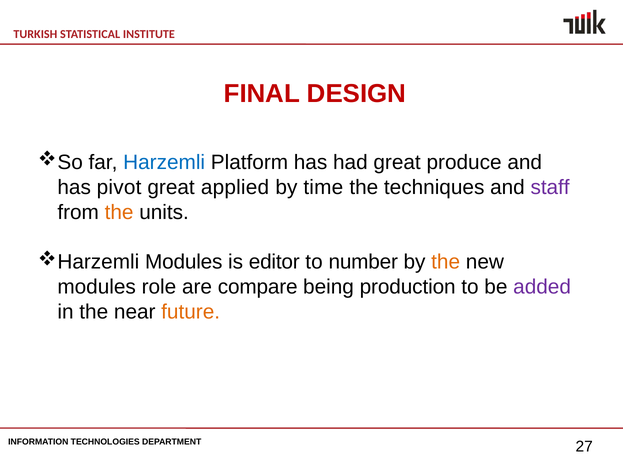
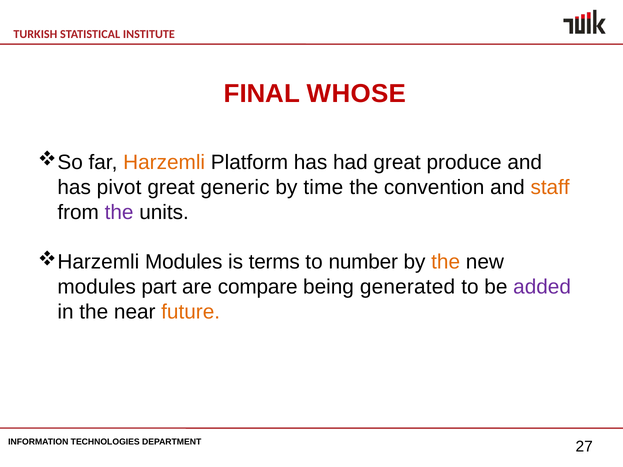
DESIGN: DESIGN -> WHOSE (356, 94)
Harzemli colour: blue -> orange (164, 163)
applied: applied -> generic (235, 187)
techniques: techniques -> convention (434, 187)
staff colour: purple -> orange (550, 187)
the colour: orange -> purple (119, 212)
editor: editor -> terms (274, 262)
role: role -> part (159, 287)
production: production -> generated (408, 287)
